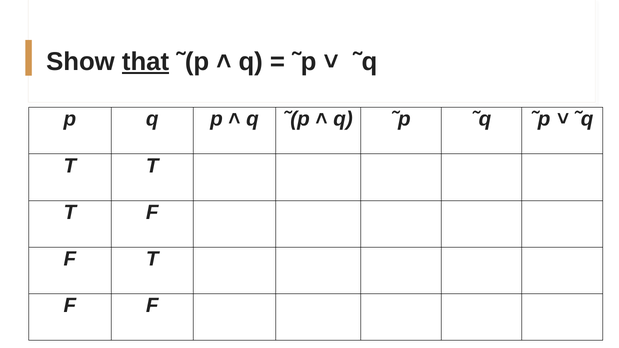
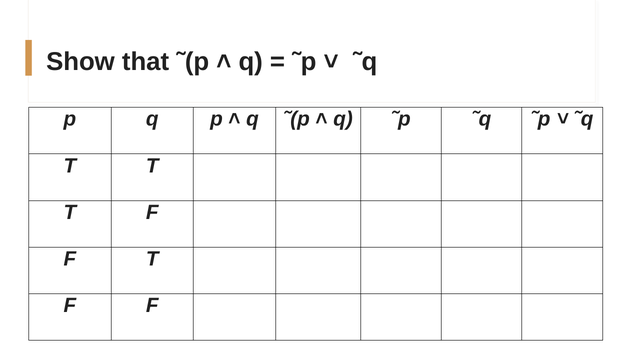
that underline: present -> none (146, 62)
